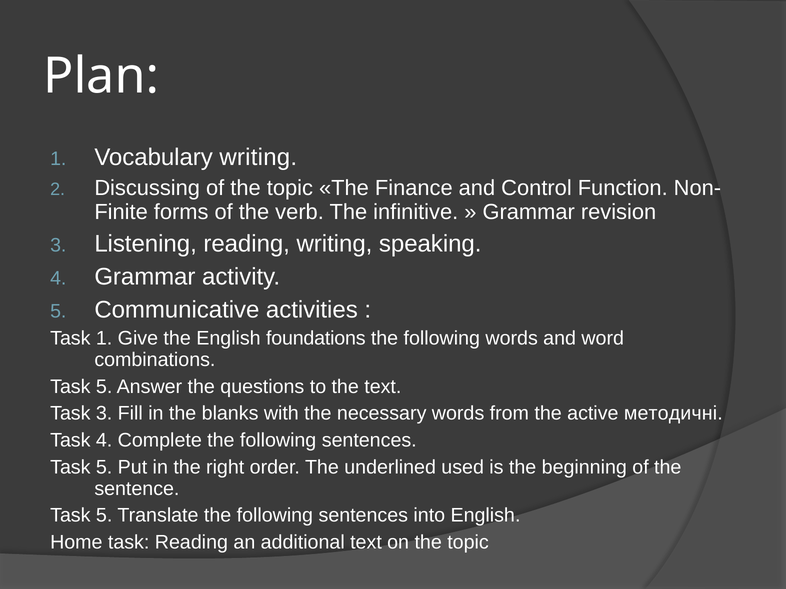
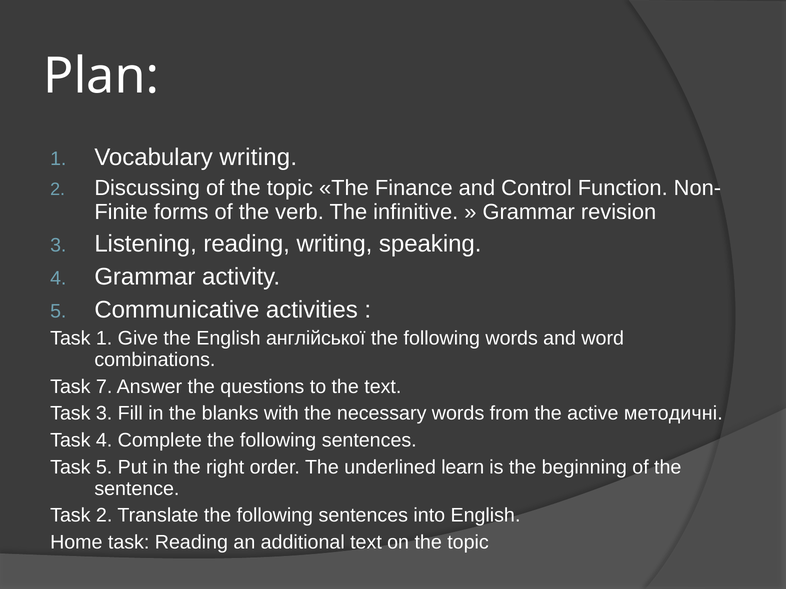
foundations: foundations -> англійської (316, 339)
5: 5 -> 7 (104, 387)
used: used -> learn (463, 468)
5: 5 -> 2 (104, 516)
